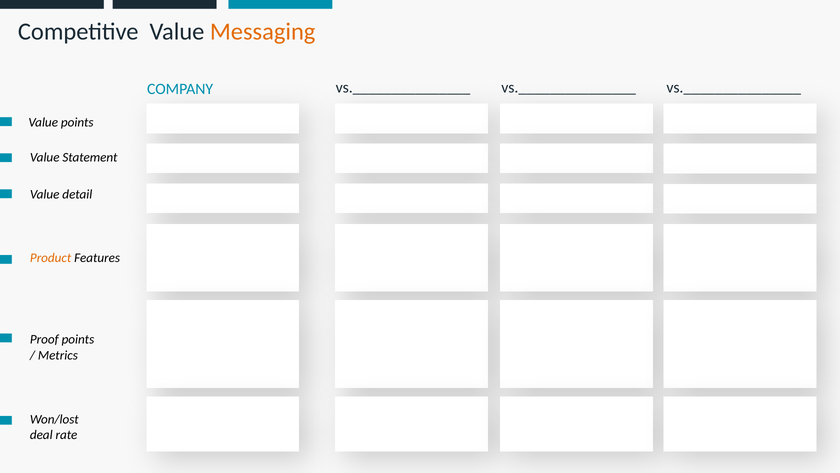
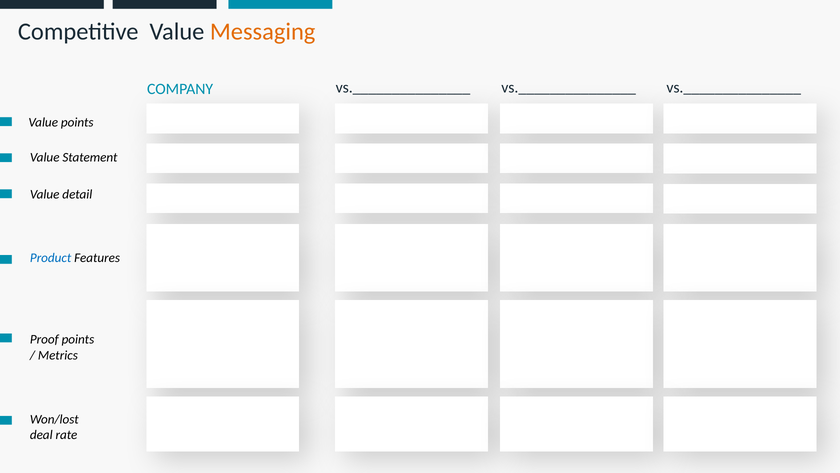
Product colour: orange -> blue (51, 258)
